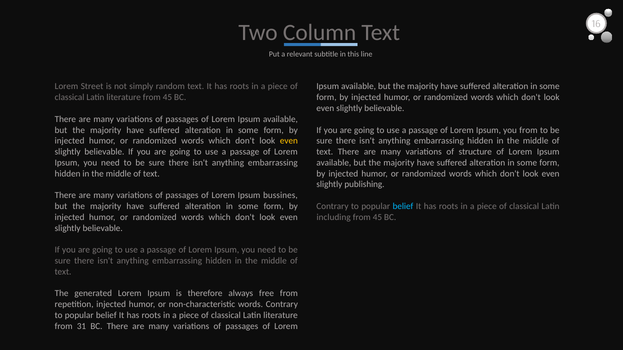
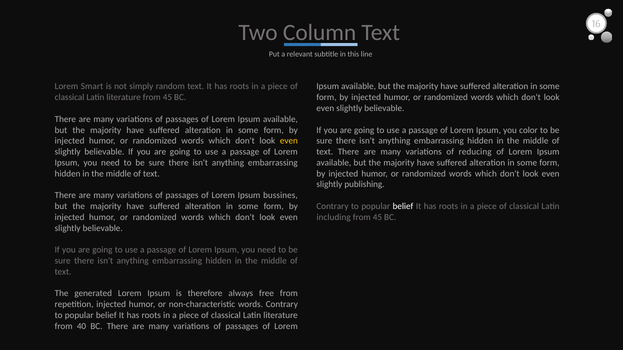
Street: Street -> Smart (92, 87)
you from: from -> color (528, 130)
structure: structure -> reducing (475, 152)
belief colour: light blue -> white (403, 207)
31: 31 -> 40 (81, 327)
